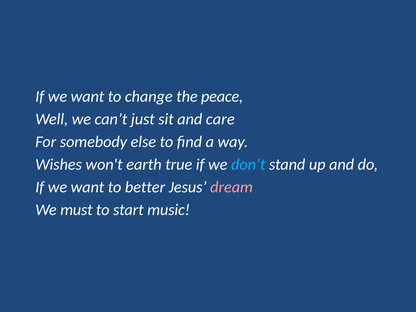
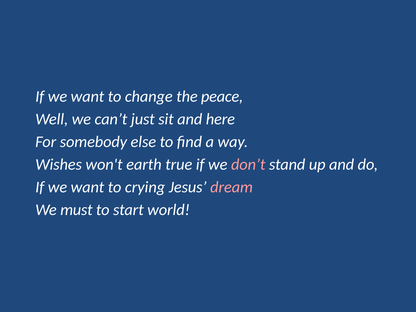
care: care -> here (220, 119)
don’t colour: light blue -> pink (248, 165)
better: better -> crying (145, 187)
music: music -> world (169, 210)
